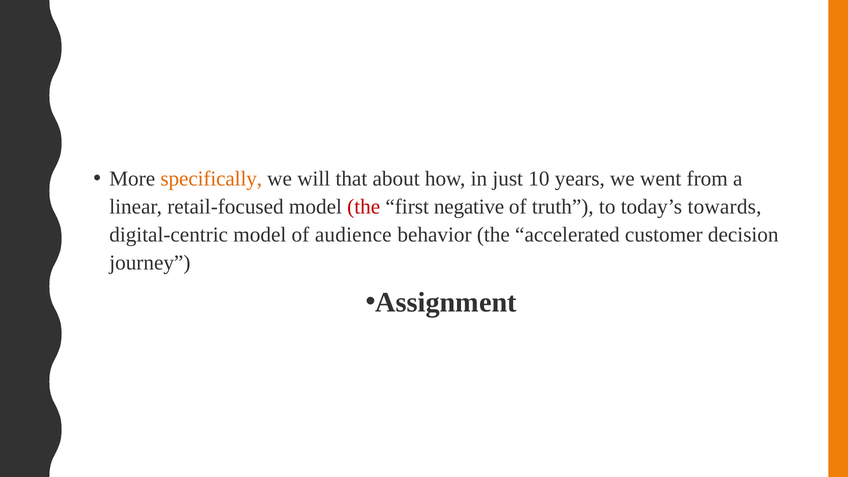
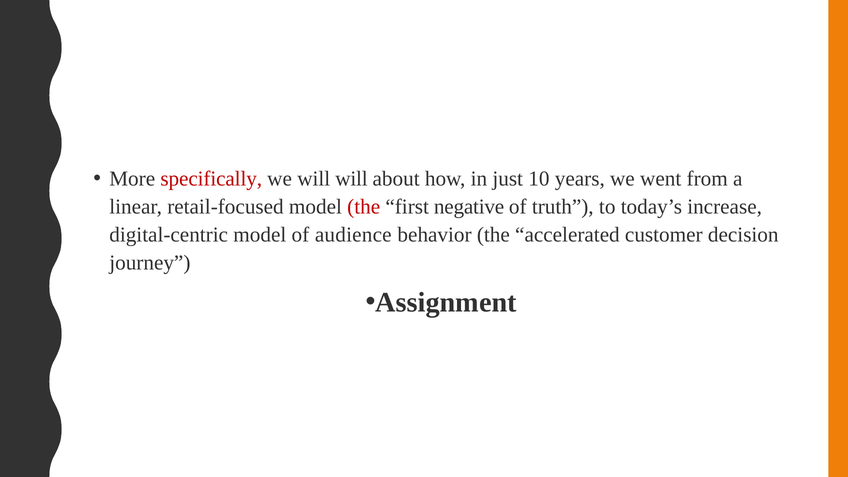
specifically colour: orange -> red (211, 179)
will that: that -> will (351, 179)
towards: towards -> increase (725, 207)
